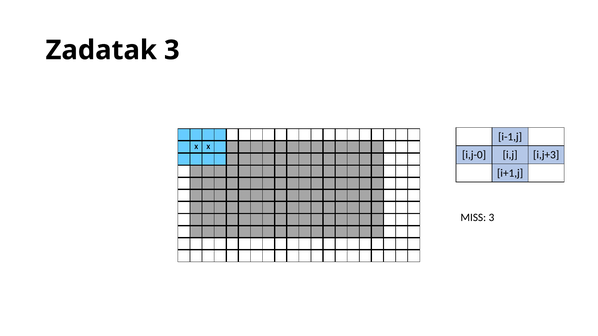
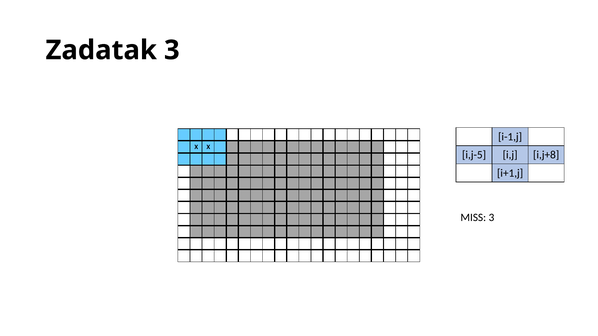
i,j-0: i,j-0 -> i,j-5 (474, 155)
i,j+3: i,j+3 -> i,j+8 (546, 155)
